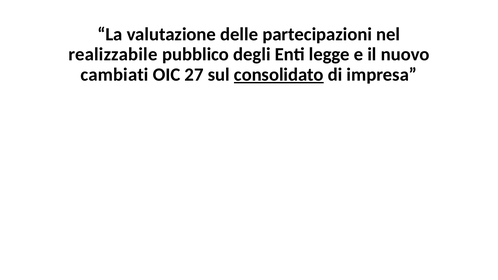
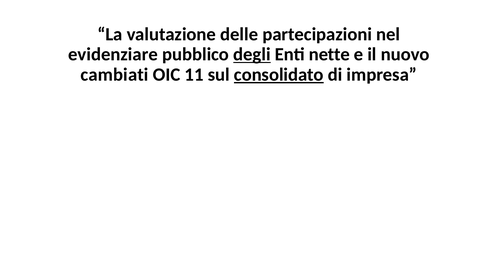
realizzabile: realizzabile -> evidenziare (113, 54)
degli underline: none -> present (252, 54)
legge: legge -> nette (329, 54)
27: 27 -> 11 (194, 75)
